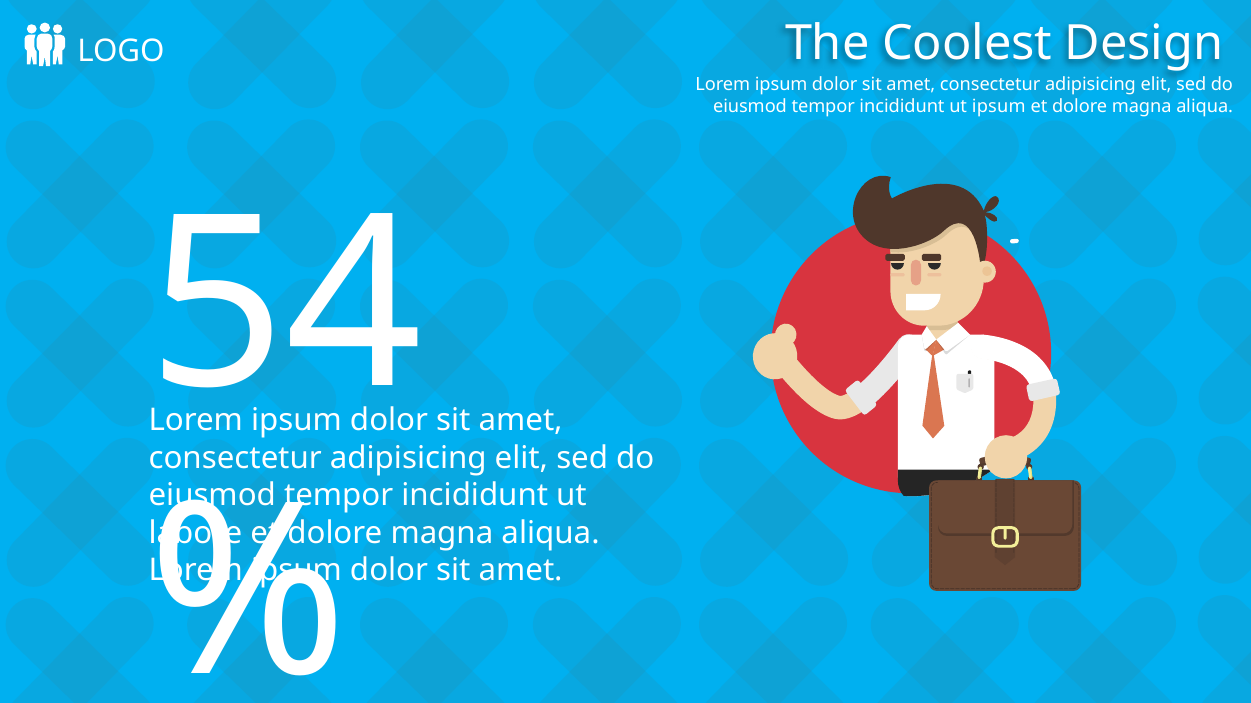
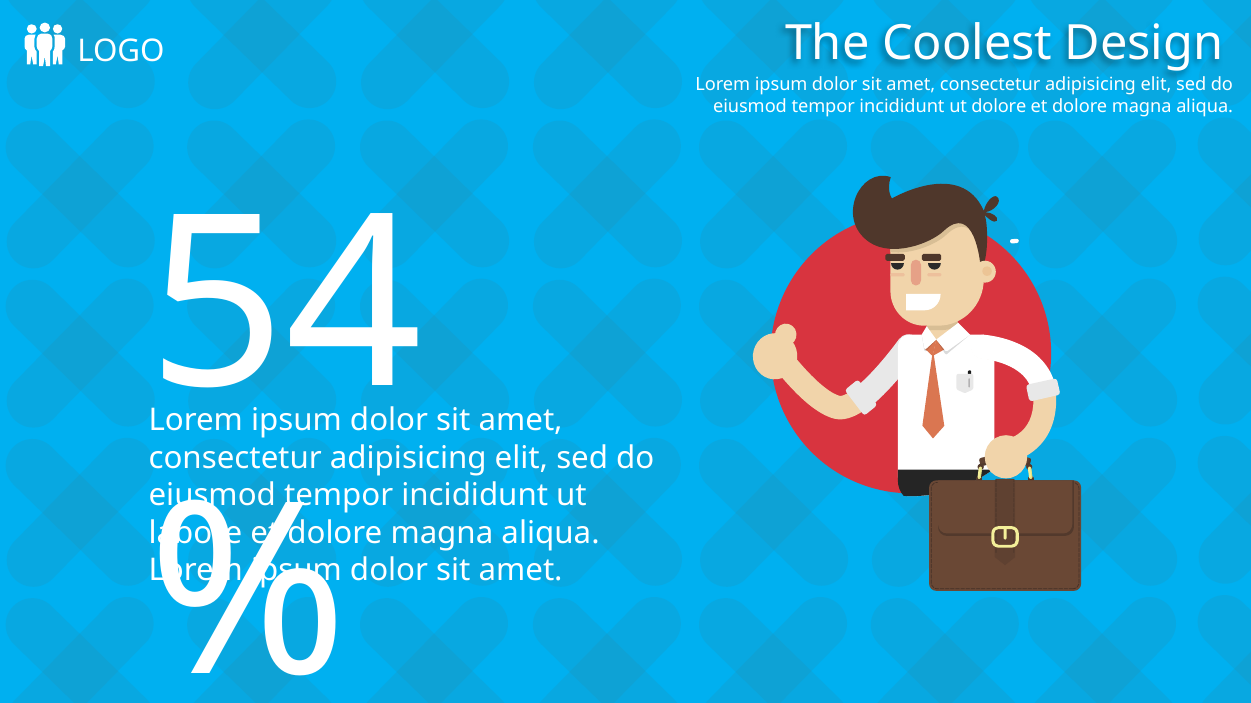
ut ipsum: ipsum -> dolore (999, 106)
